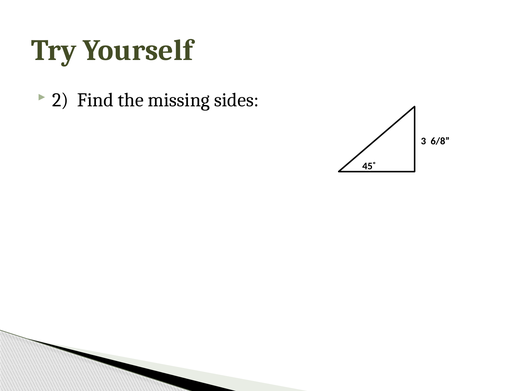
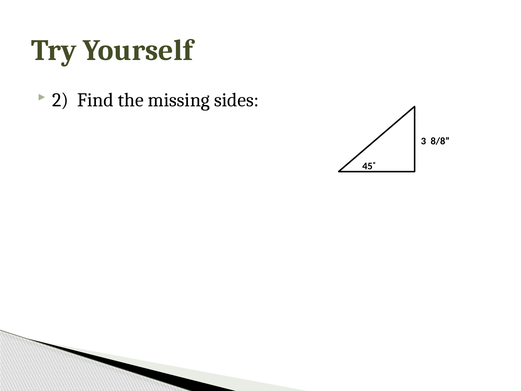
6/8: 6/8 -> 8/8 (440, 141)
